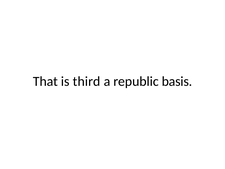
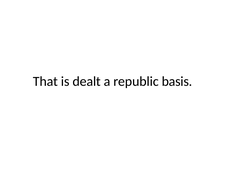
third: third -> dealt (87, 81)
